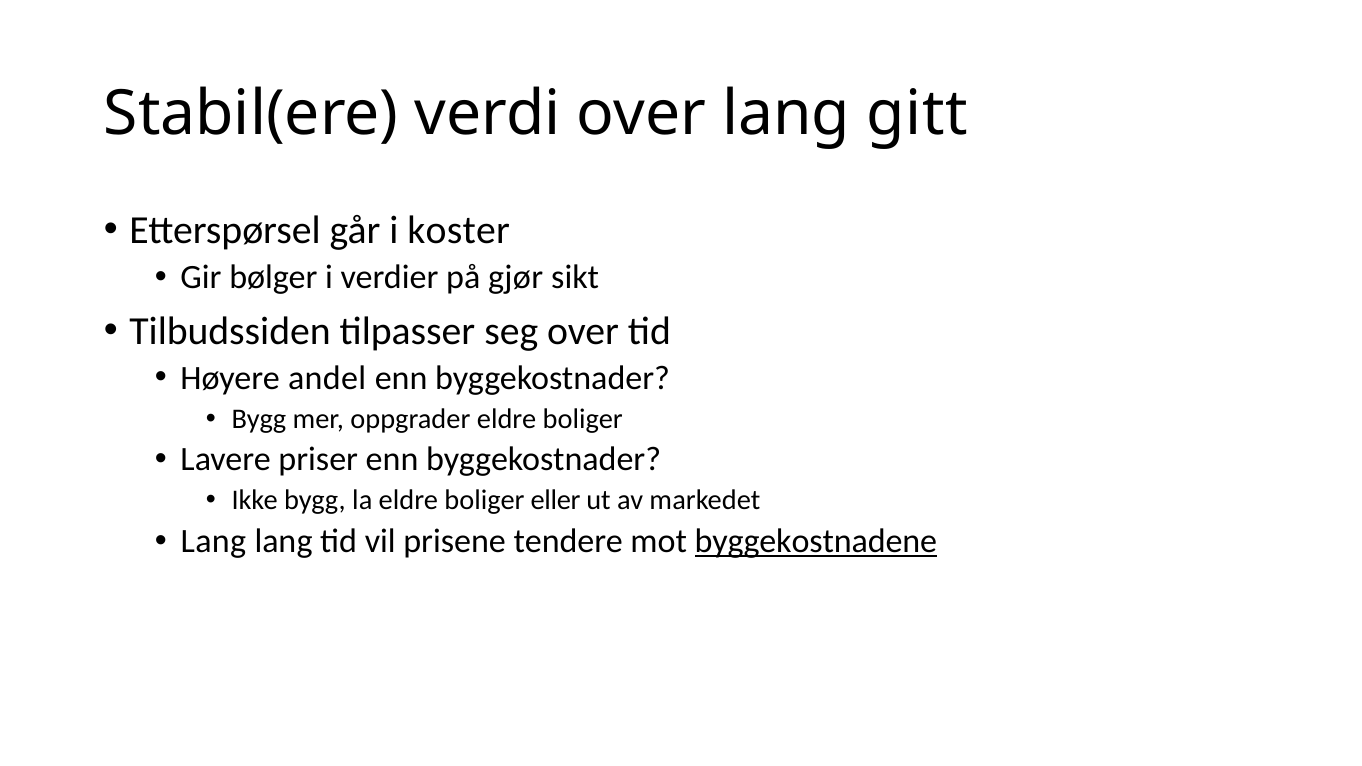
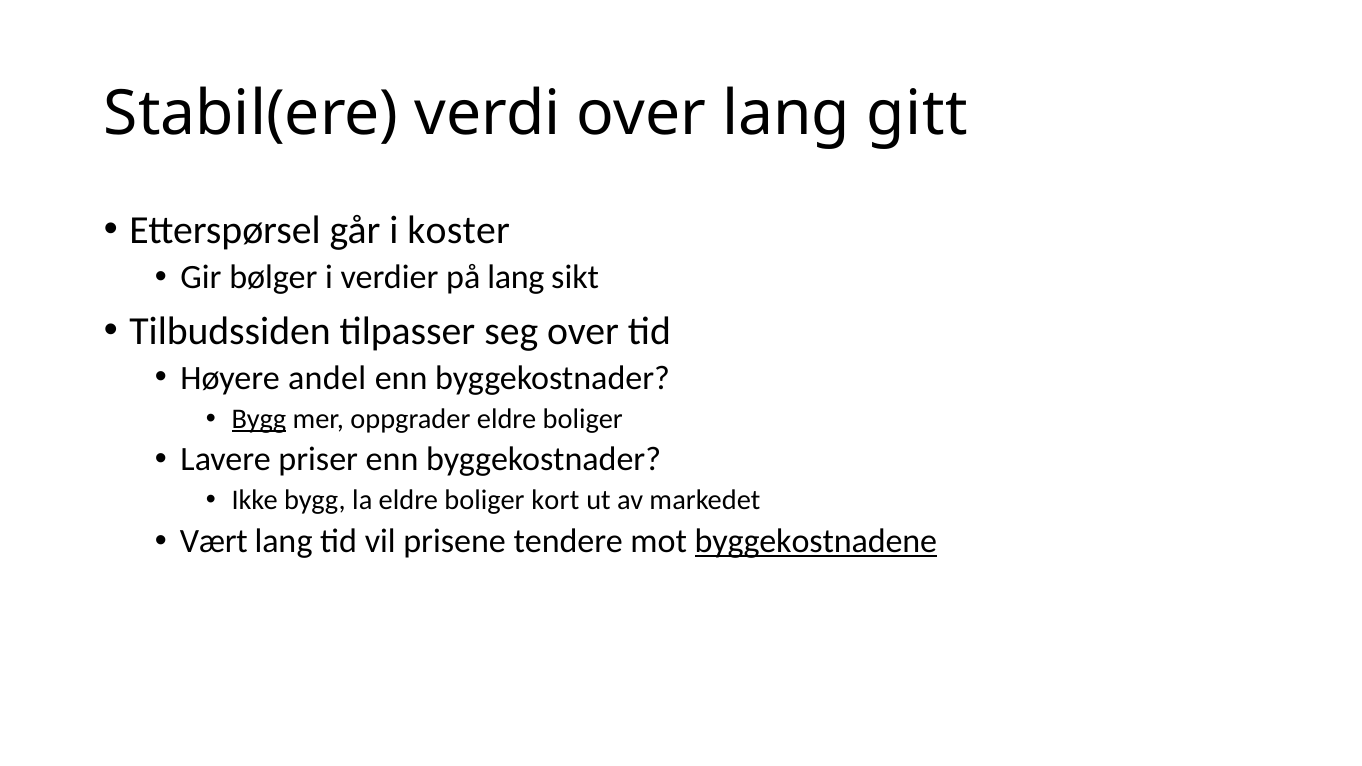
på gjør: gjør -> lang (516, 277)
Bygg underline: none -> present (259, 419)
eller: eller -> kort (555, 501)
Lang: Lang -> Vært (214, 541)
